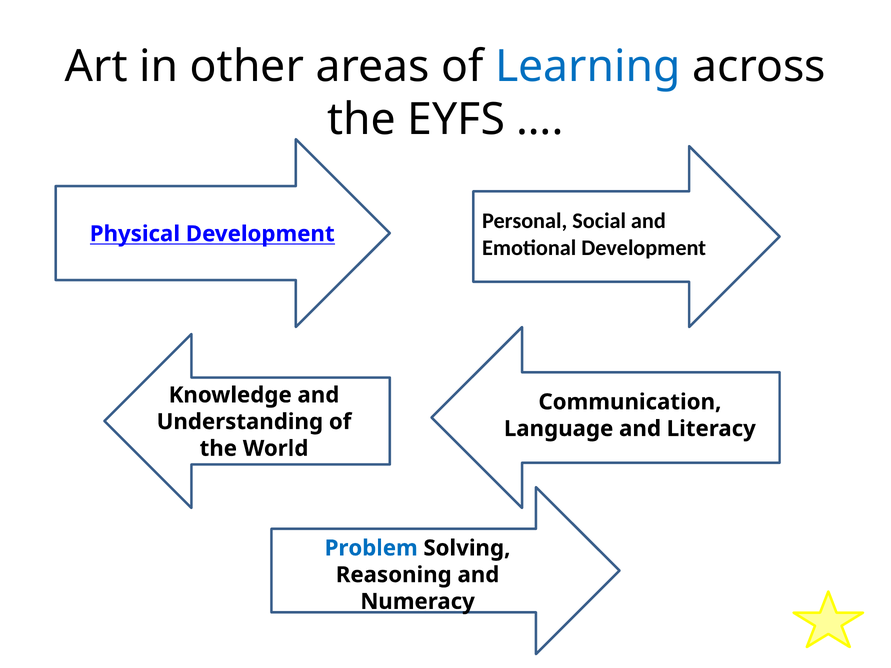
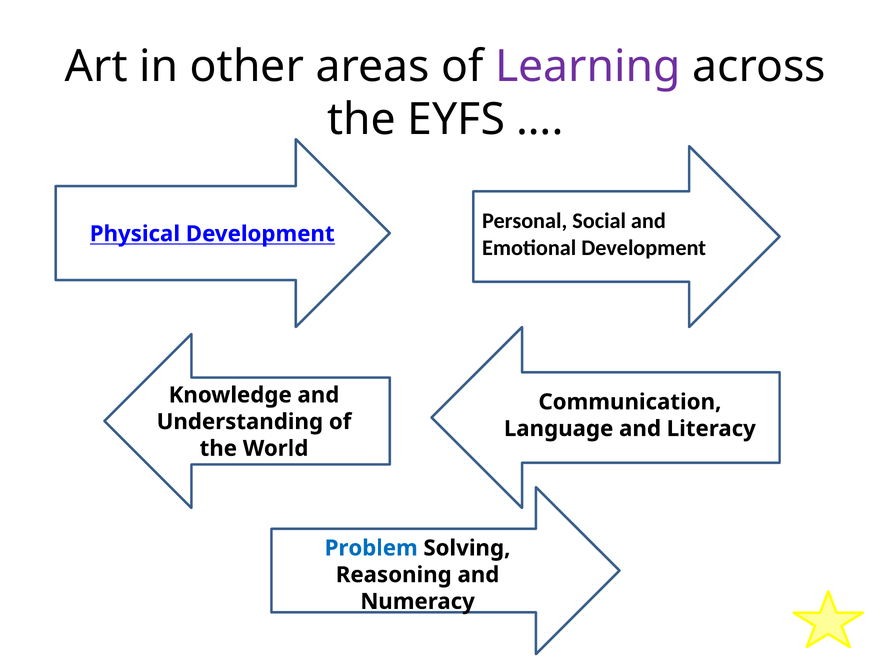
Learning colour: blue -> purple (588, 66)
